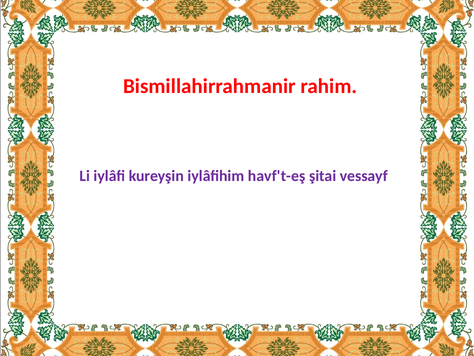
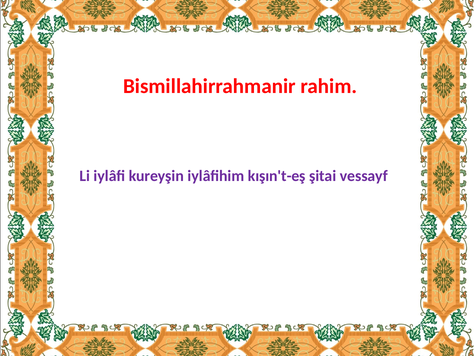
havf't-eş: havf't-eş -> kışın't-eş (277, 176)
